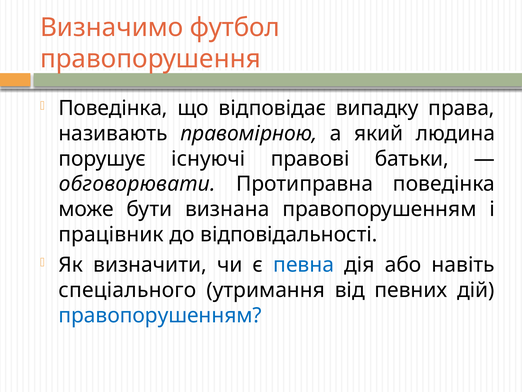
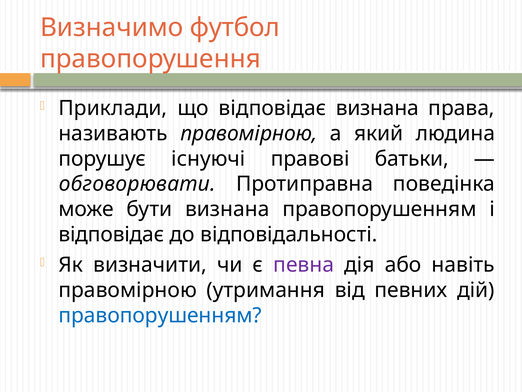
Поведінка: Поведінка -> Приклади (113, 108)
відповідає випадку: випадку -> визнана (377, 108)
працівник: працівник -> відповідає (111, 234)
певна colour: blue -> purple (304, 265)
спеціального: спеціального -> правомірною (128, 290)
